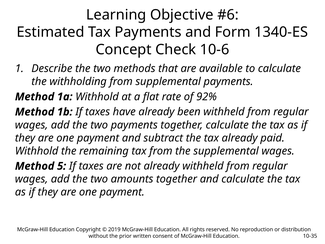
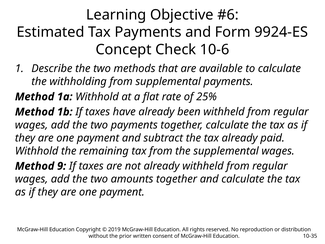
1340-ES: 1340-ES -> 9924-ES (281, 32)
92%: 92% -> 25% (207, 97)
5: 5 -> 9 (62, 166)
